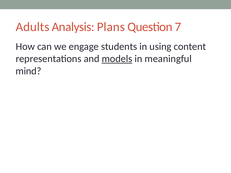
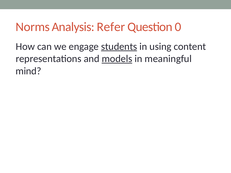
Adults: Adults -> Norms (33, 27)
Plans: Plans -> Refer (111, 27)
7: 7 -> 0 (178, 27)
students underline: none -> present (119, 47)
